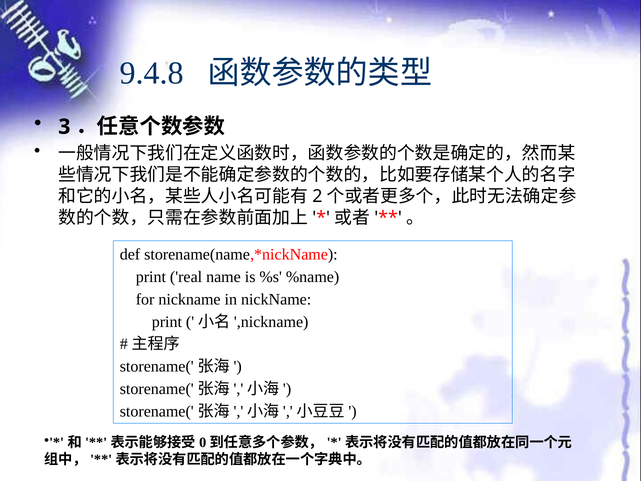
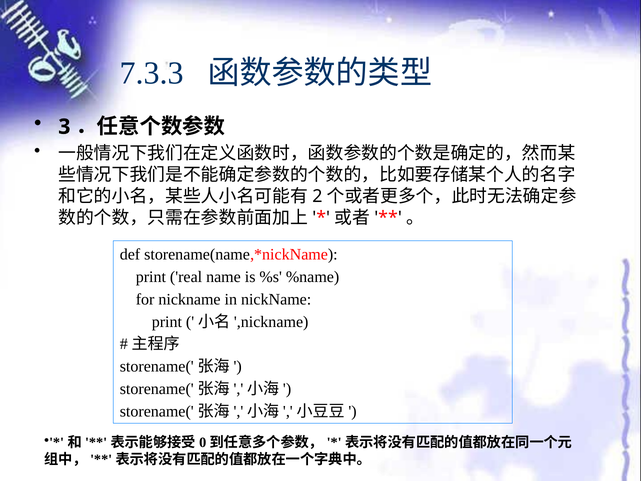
9.4.8: 9.4.8 -> 7.3.3 (152, 73)
